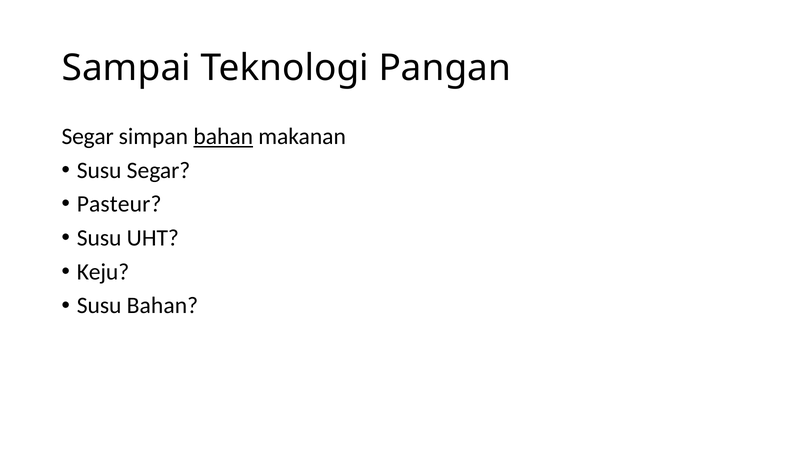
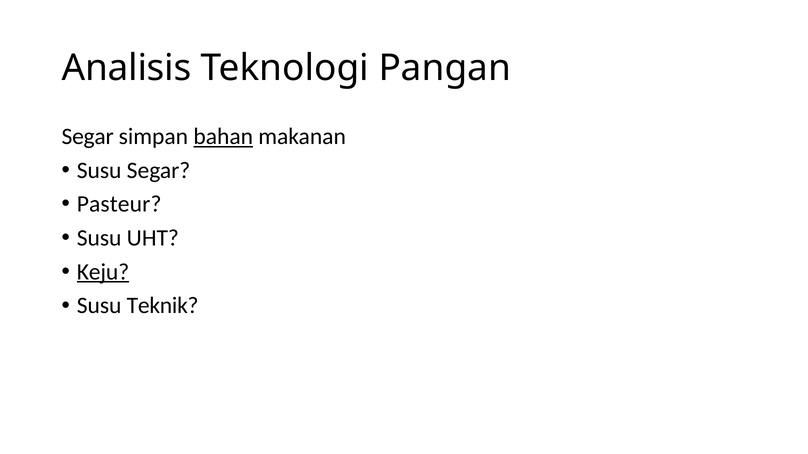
Sampai: Sampai -> Analisis (126, 68)
Keju underline: none -> present (103, 272)
Susu Bahan: Bahan -> Teknik (163, 306)
